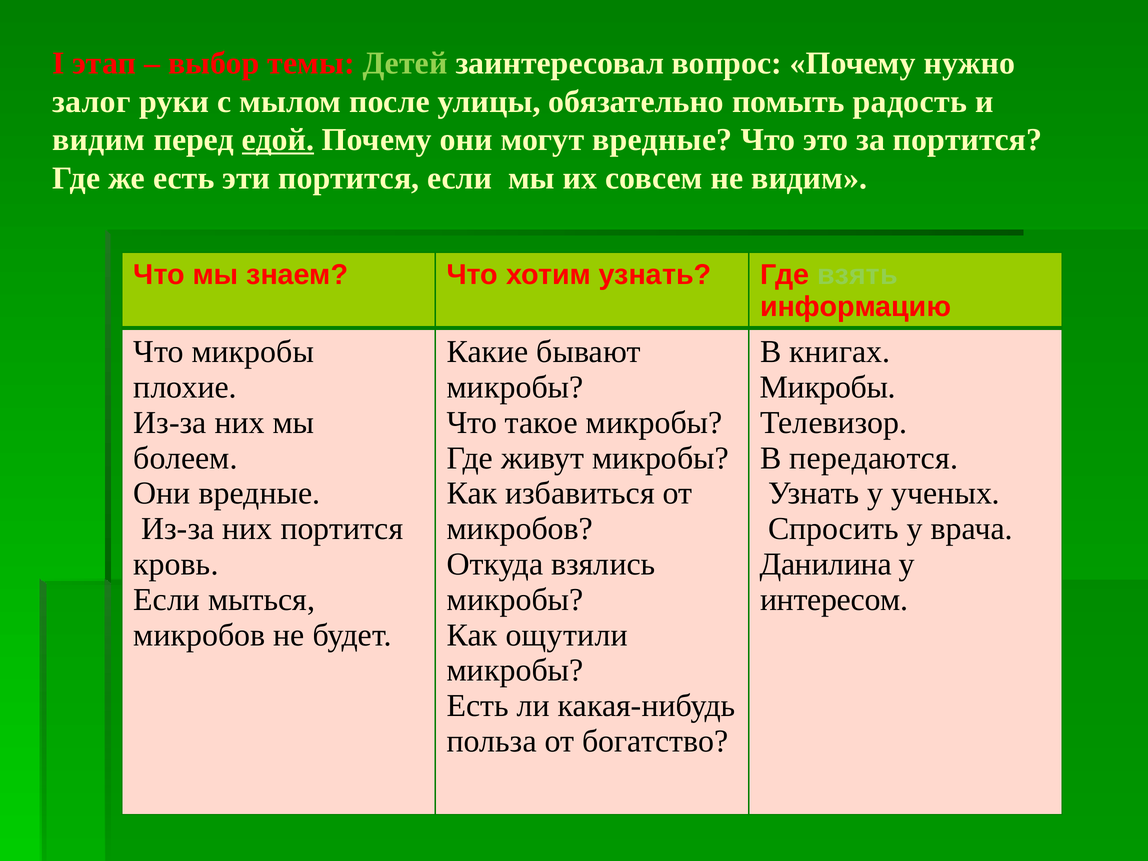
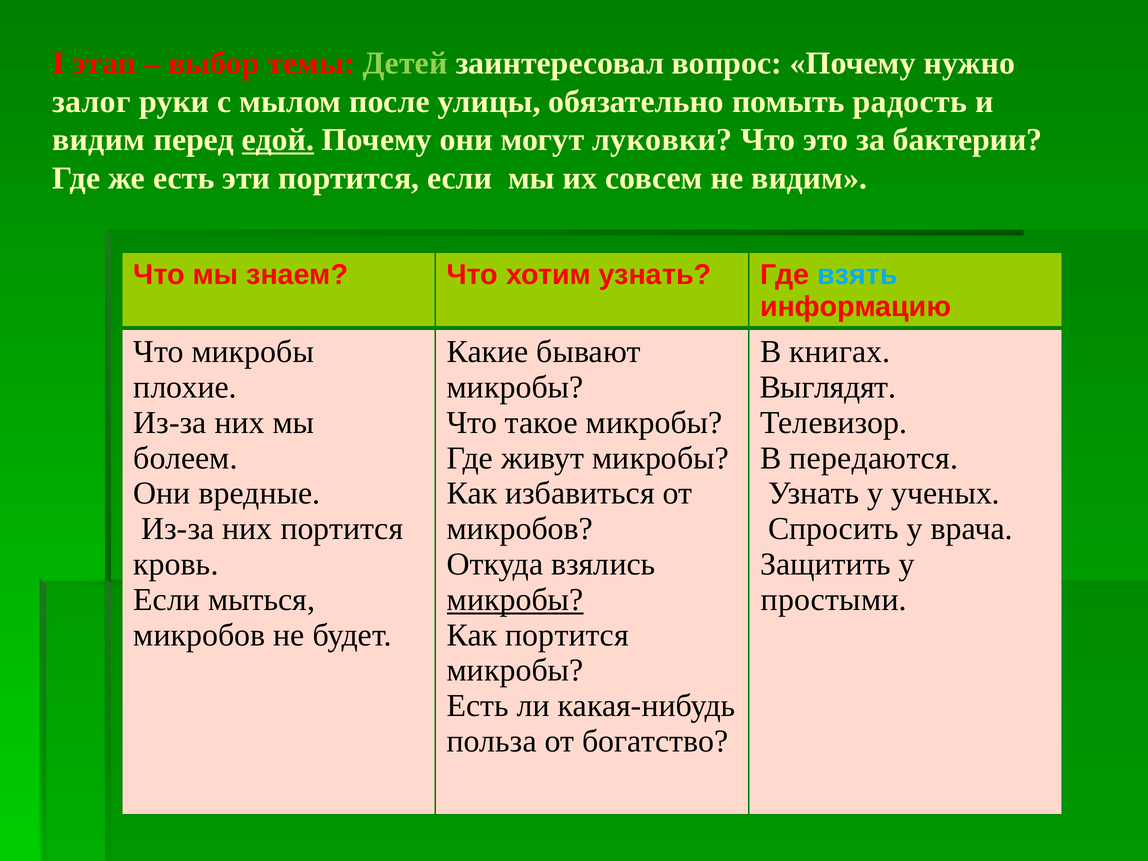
могут вредные: вредные -> луковки (662, 140)
за портится: портится -> бактерии (968, 140)
взять colour: light green -> light blue (857, 275)
Микробы: Микробы -> Выглядят (828, 387)
Данилина: Данилина -> Защитить (826, 564)
микробы underline: none -> present (515, 600)
интересом: интересом -> простыми (834, 600)
Как ощутили: ощутили -> портится (567, 635)
